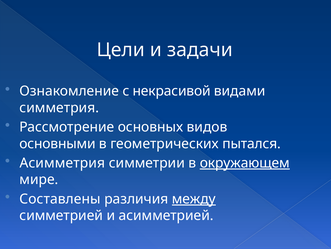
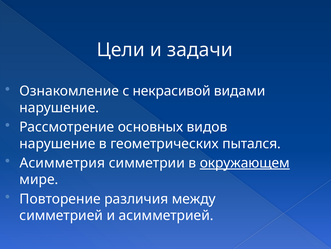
симметрия: симметрия -> нарушение (59, 107)
основными: основными -> нарушение (57, 143)
Составлены: Составлены -> Повторение (60, 198)
между underline: present -> none (194, 198)
